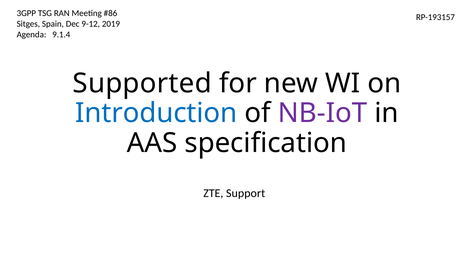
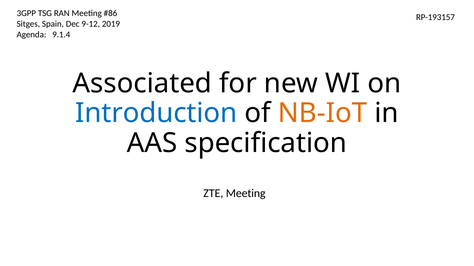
Supported: Supported -> Associated (142, 84)
NB-IoT colour: purple -> orange (323, 113)
ZTE Support: Support -> Meeting (246, 194)
